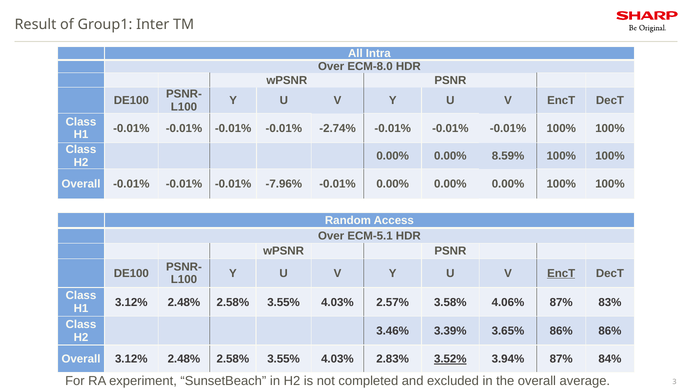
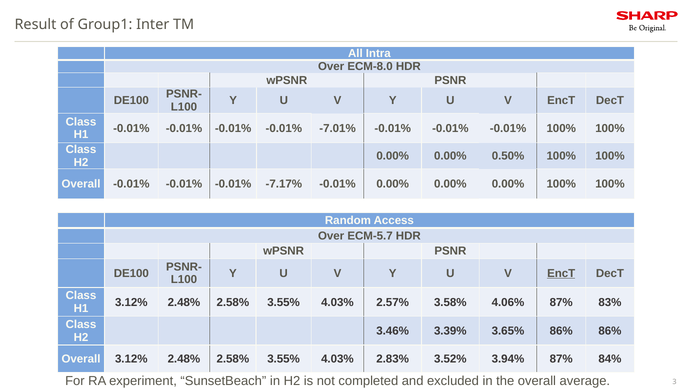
-2.74%: -2.74% -> -7.01% (338, 128)
8.59%: 8.59% -> 0.50% (508, 156)
-7.96%: -7.96% -> -7.17% (284, 184)
ECM-5.1: ECM-5.1 -> ECM-5.7 (370, 236)
3.52% underline: present -> none (450, 359)
